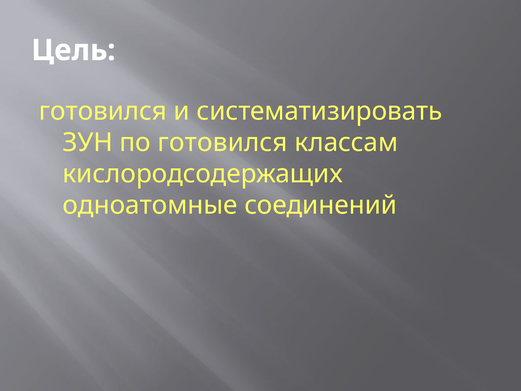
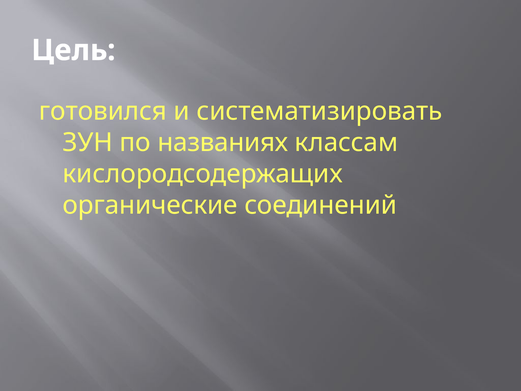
по готовился: готовился -> названиях (223, 142)
одноатомные: одноатомные -> органические (150, 205)
